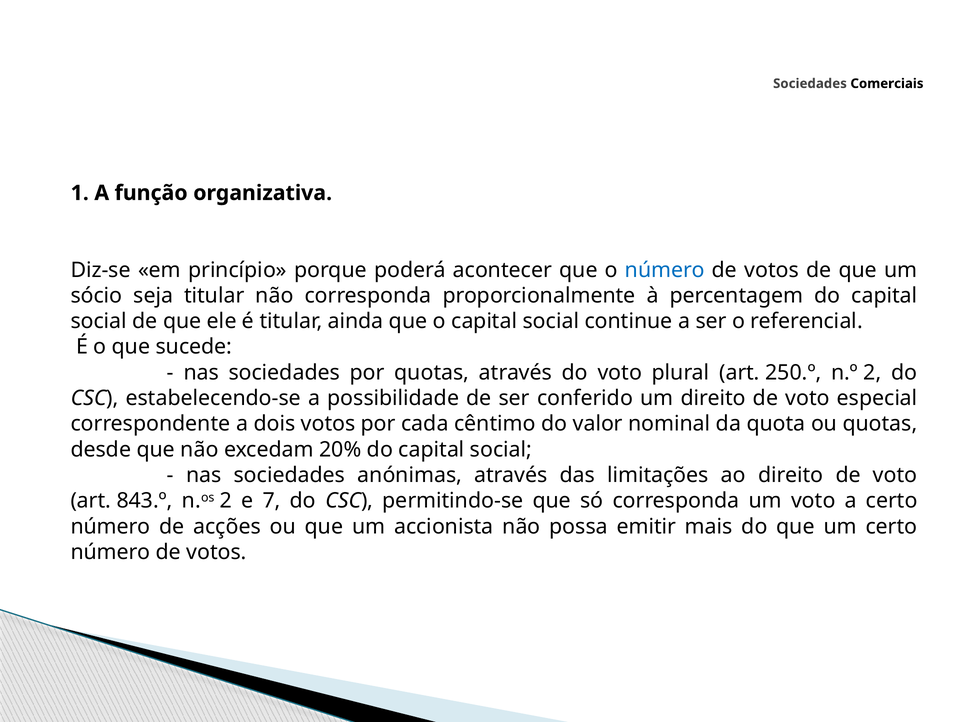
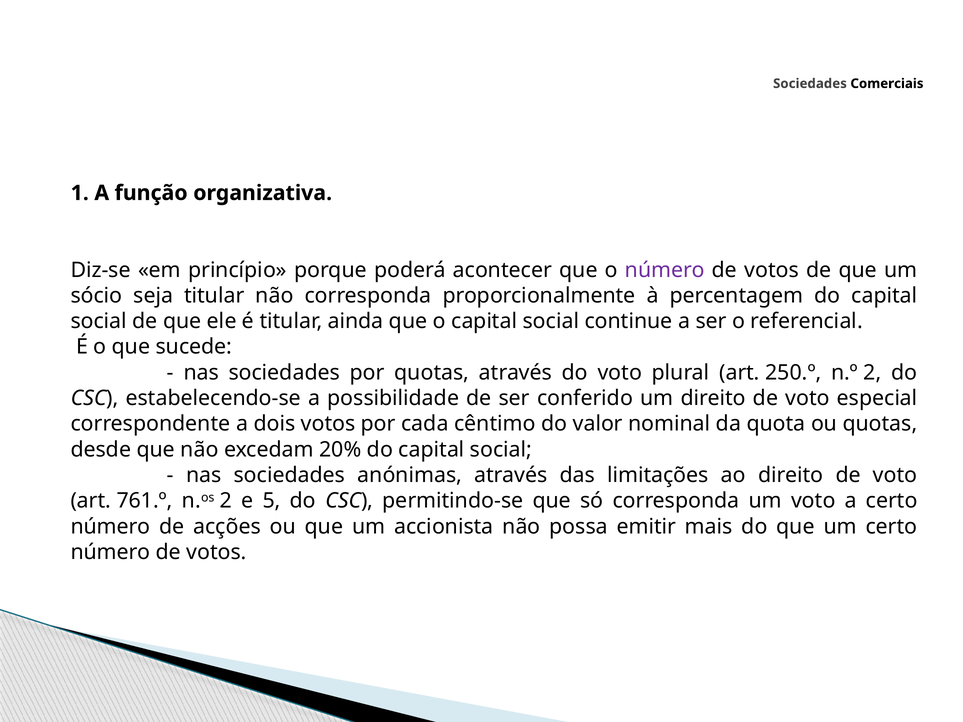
número colour: blue -> purple (665, 270)
843.º: 843.º -> 761.º (145, 501)
7: 7 -> 5 (272, 501)
